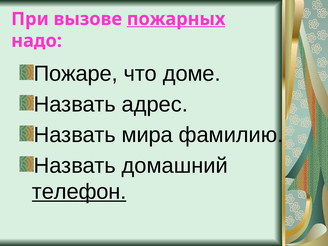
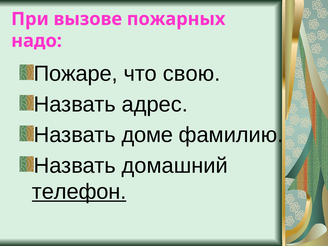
пожарных underline: present -> none (176, 19)
доме: доме -> свою (192, 74)
мира: мира -> доме (147, 135)
